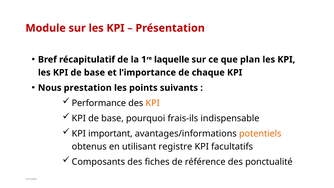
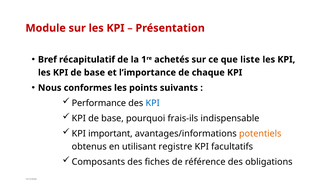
laquelle: laquelle -> achetés (172, 59)
plan: plan -> liste (250, 59)
prestation: prestation -> conformes (88, 88)
KPI colour: orange -> blue (153, 103)
ponctualité: ponctualité -> obligations (269, 162)
